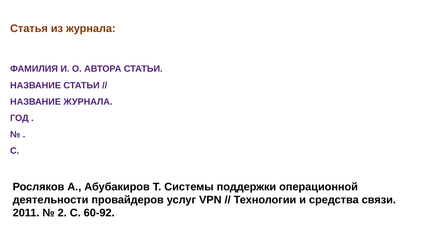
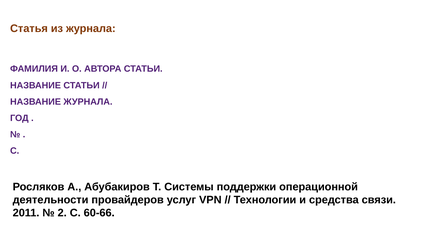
60-92: 60-92 -> 60-66 (99, 213)
